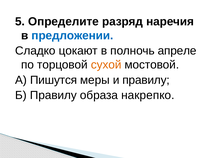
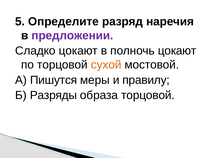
предложении colour: blue -> purple (72, 36)
полночь апреле: апреле -> цокают (177, 51)
Б Правилу: Правилу -> Разряды (53, 95)
образа накрепко: накрепко -> торцовой (148, 95)
